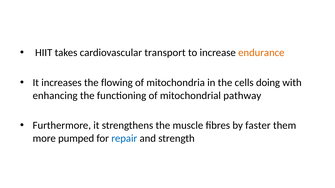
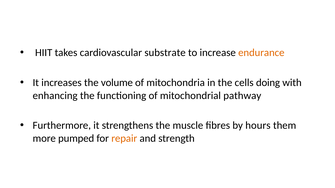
transport: transport -> substrate (165, 53)
flowing: flowing -> volume (117, 83)
faster: faster -> hours (258, 126)
repair colour: blue -> orange (124, 139)
